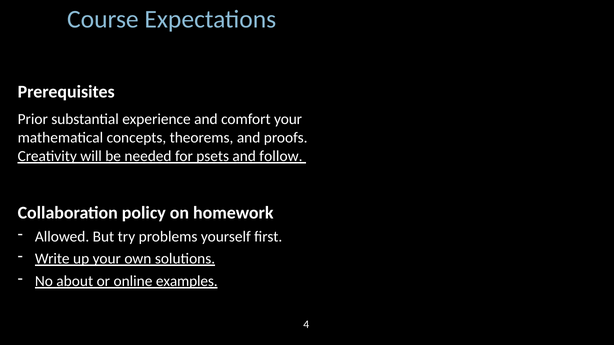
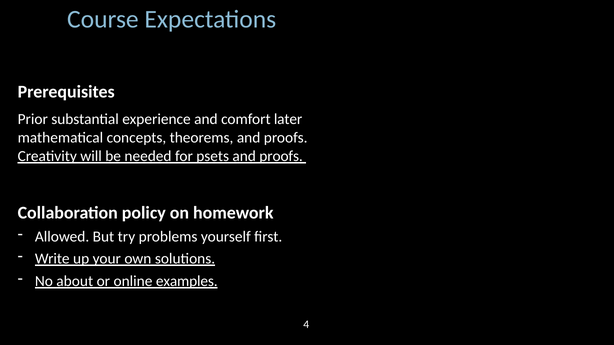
comfort your: your -> later (288, 119)
psets and follow: follow -> proofs (281, 156)
